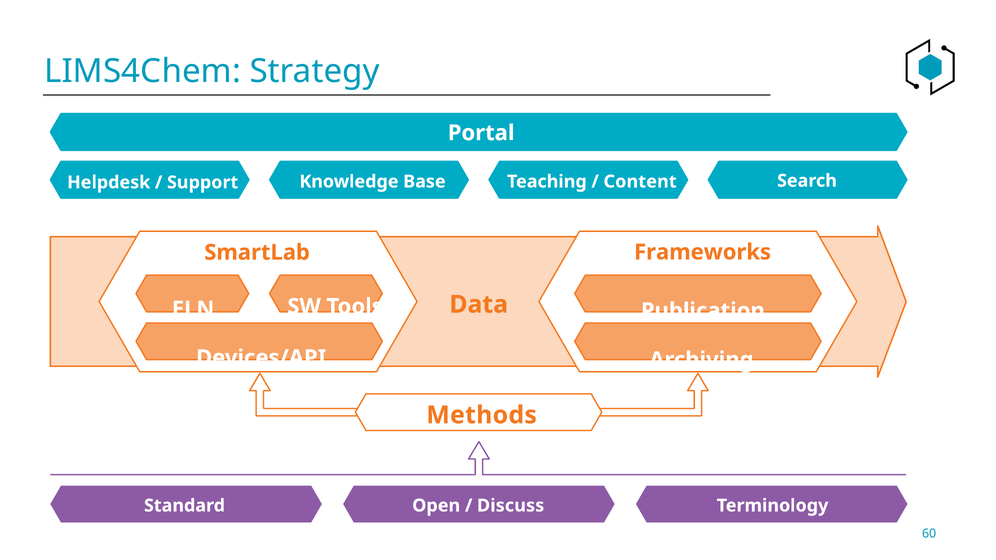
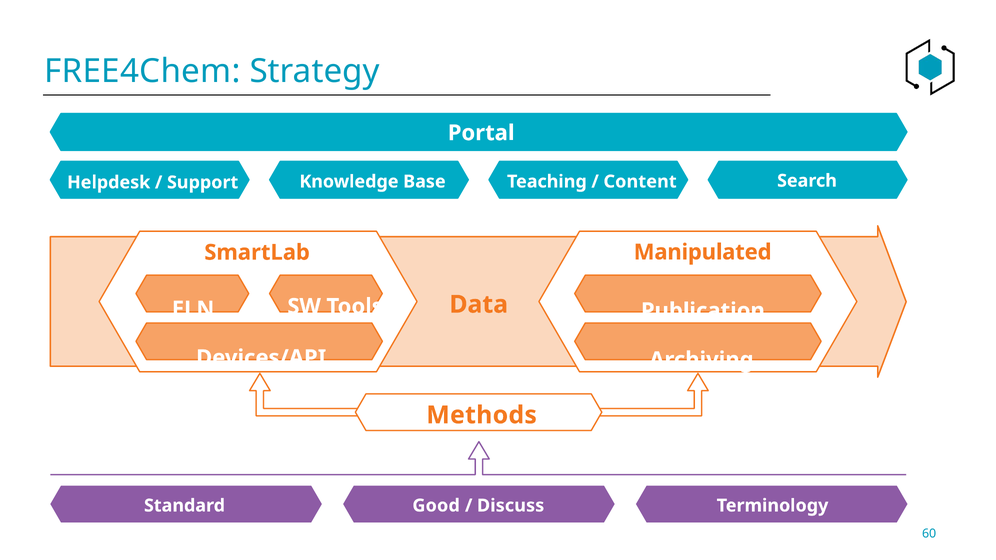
LIMS4Chem: LIMS4Chem -> FREE4Chem (142, 71)
Frameworks: Frameworks -> Manipulated (703, 252)
Open: Open -> Good (436, 506)
